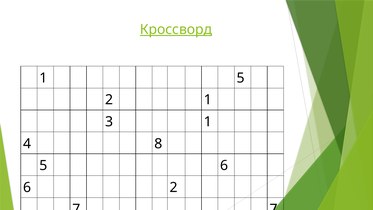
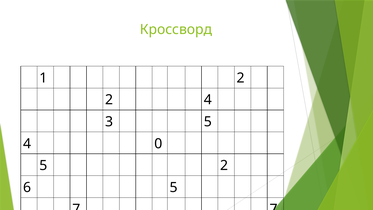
Кроссворд underline: present -> none (176, 29)
1 5: 5 -> 2 (241, 78)
2 1: 1 -> 4 (208, 100)
3 1: 1 -> 5 (208, 122)
8: 8 -> 0 (158, 144)
5 6: 6 -> 2 (224, 165)
6 2: 2 -> 5 (174, 187)
